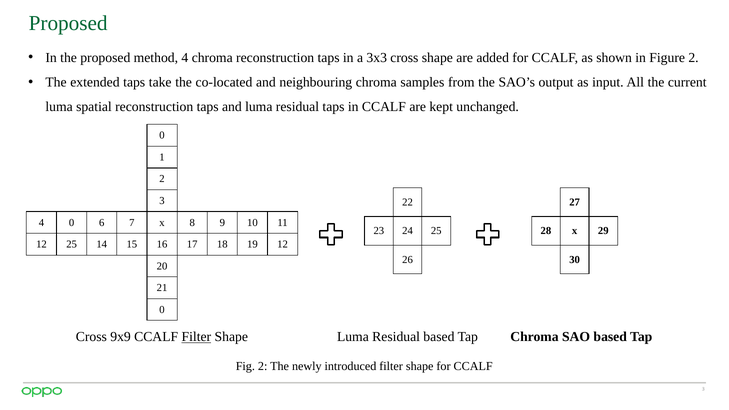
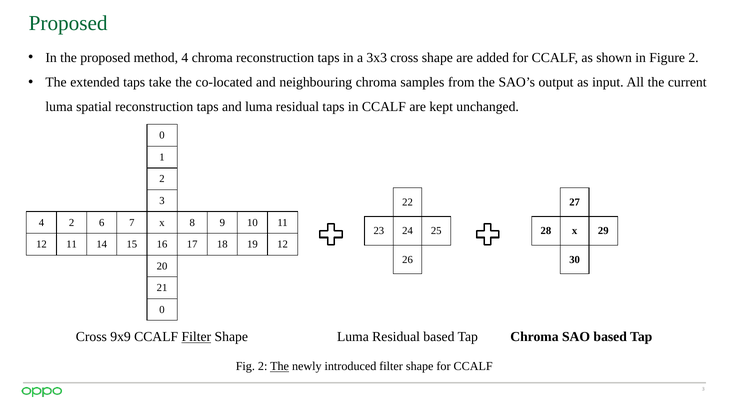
4 0: 0 -> 2 (72, 223)
12 25: 25 -> 11 (72, 244)
The underline: none -> present (280, 367)
